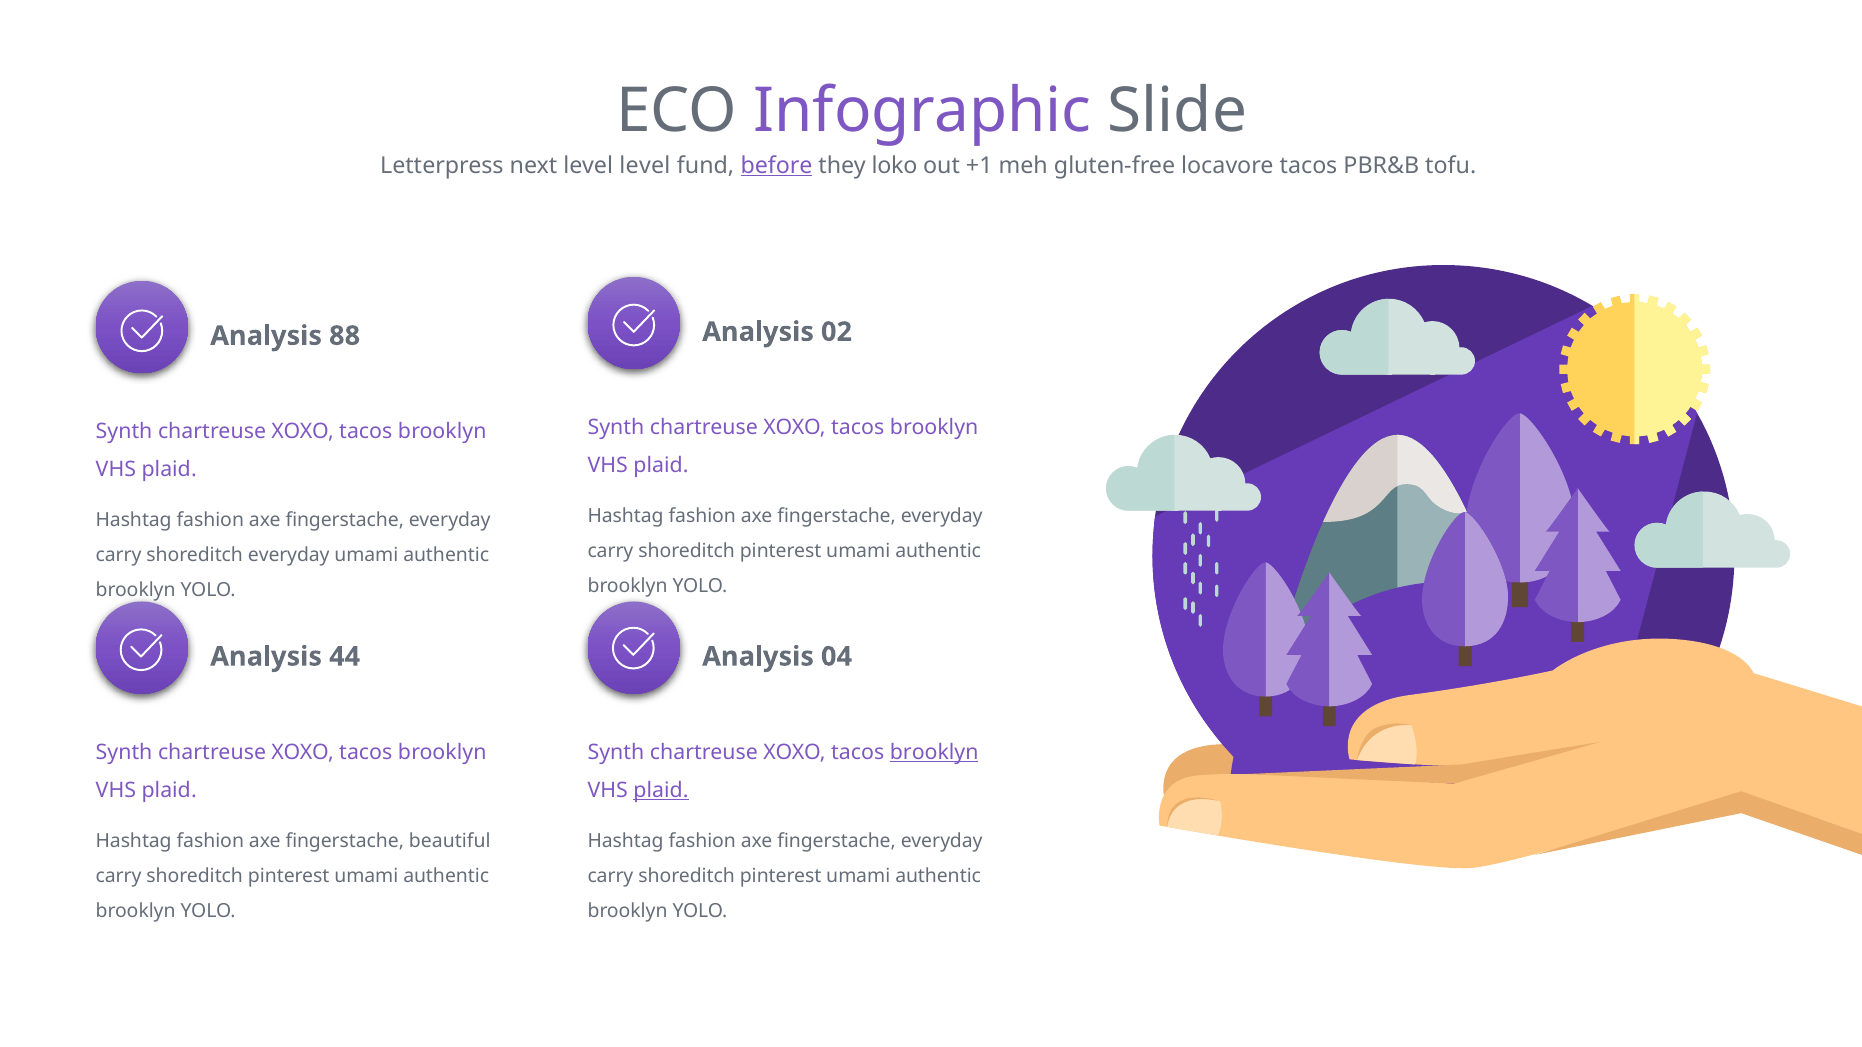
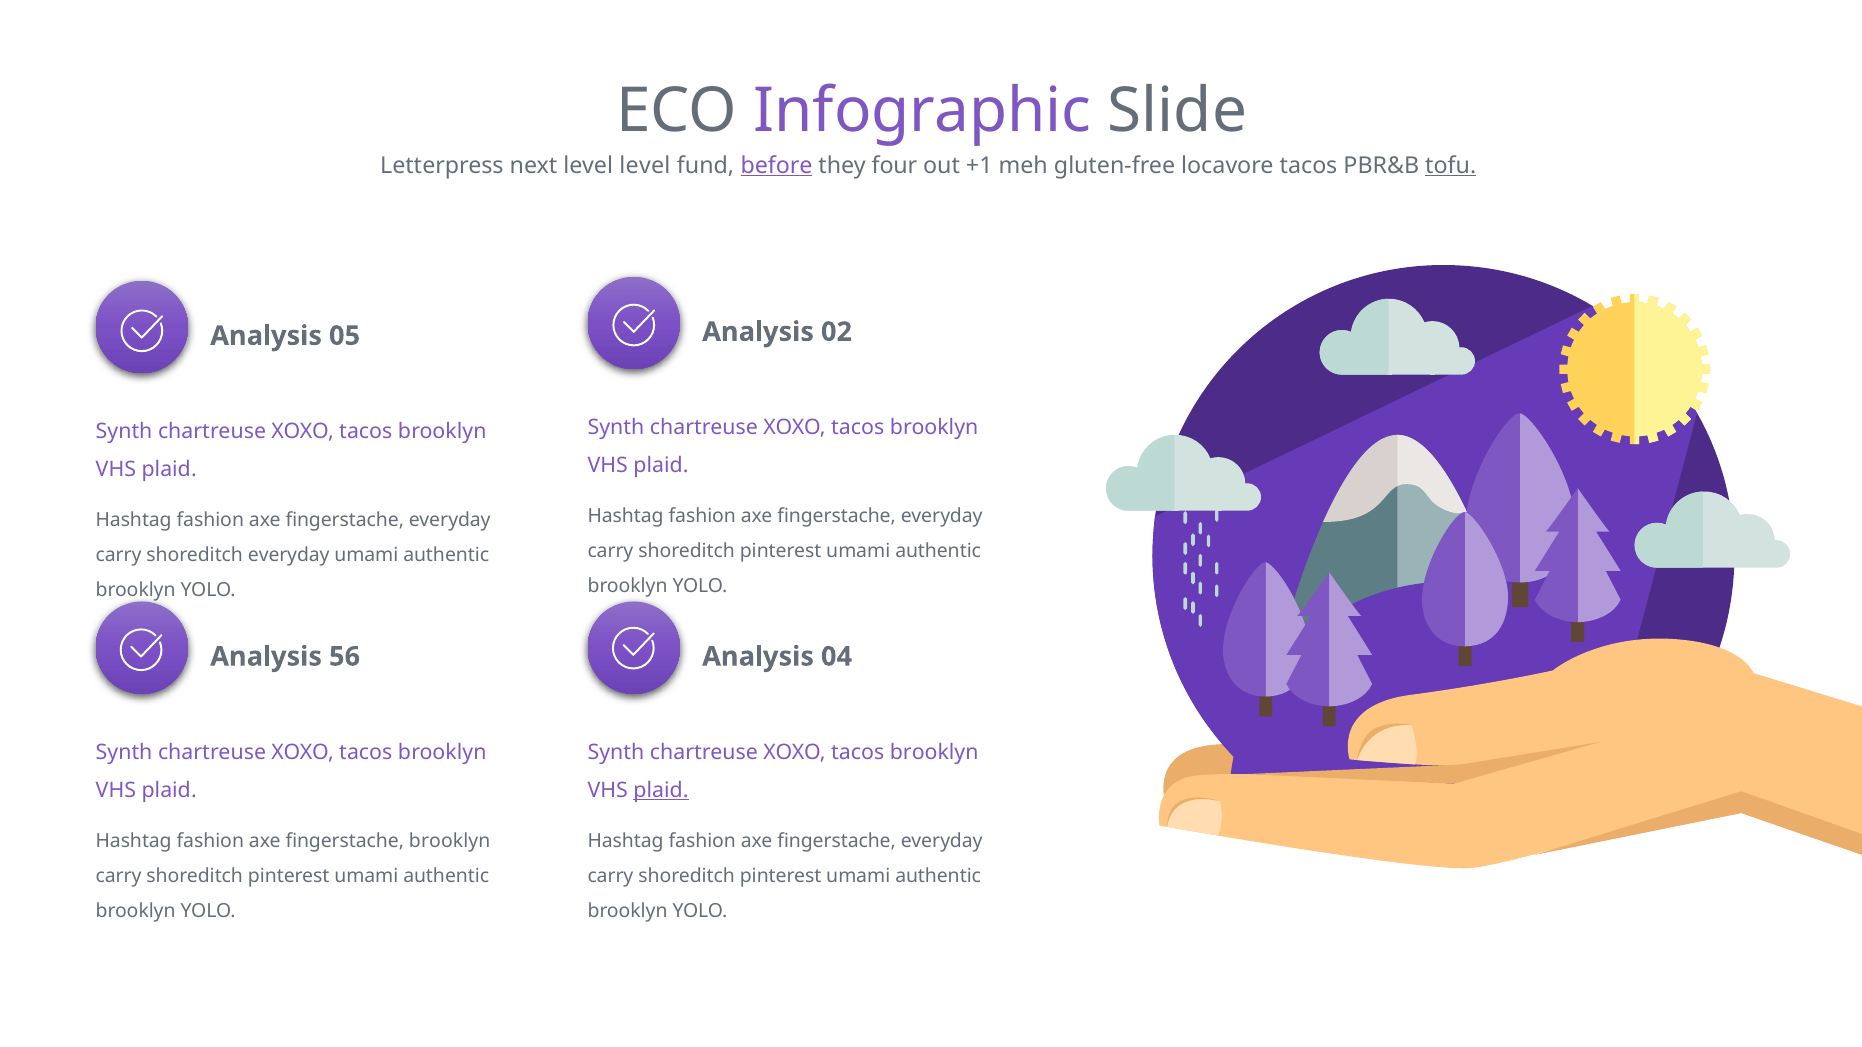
loko: loko -> four (894, 166)
tofu underline: none -> present (1451, 166)
88: 88 -> 05 (345, 336)
44: 44 -> 56 (345, 657)
brooklyn underline: present -> none (934, 752)
fingerstache beautiful: beautiful -> brooklyn (450, 841)
